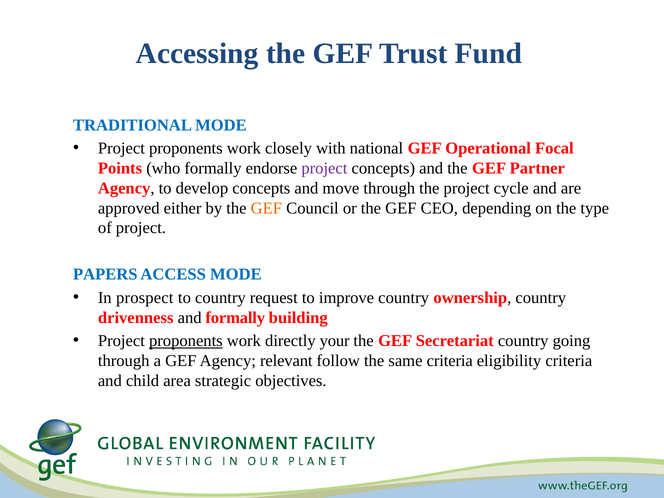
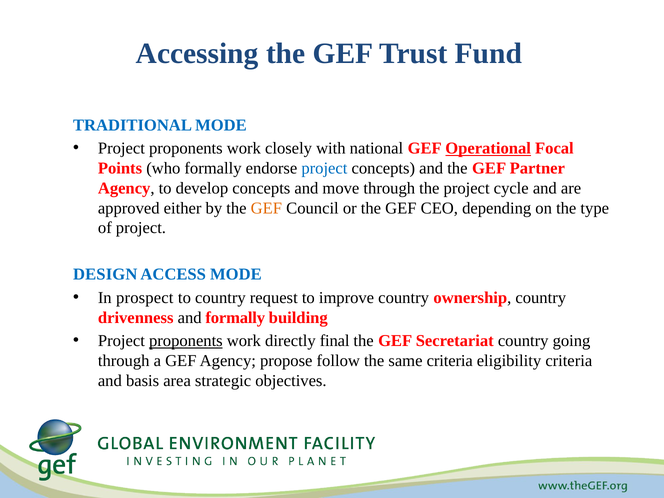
Operational underline: none -> present (488, 148)
project colour: purple -> blue (324, 168)
PAPERS: PAPERS -> DESIGN (105, 275)
your: your -> final (335, 341)
relevant: relevant -> propose (286, 361)
child: child -> basis (143, 381)
